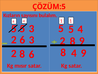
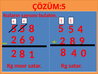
3: 3 -> 8 (32, 28)
6 3: 3 -> 9 (32, 40)
4 9: 9 -> 0 (84, 53)
8 6: 6 -> 1 (32, 54)
